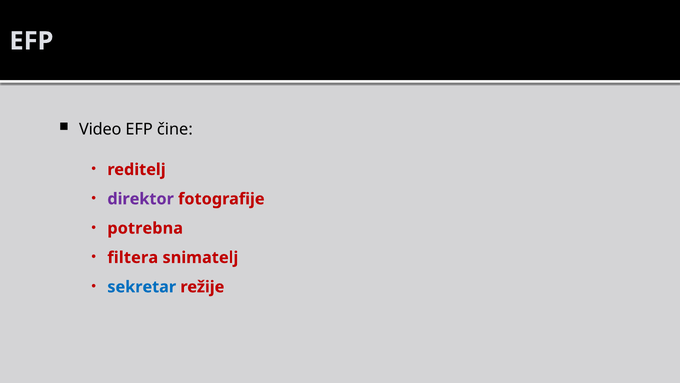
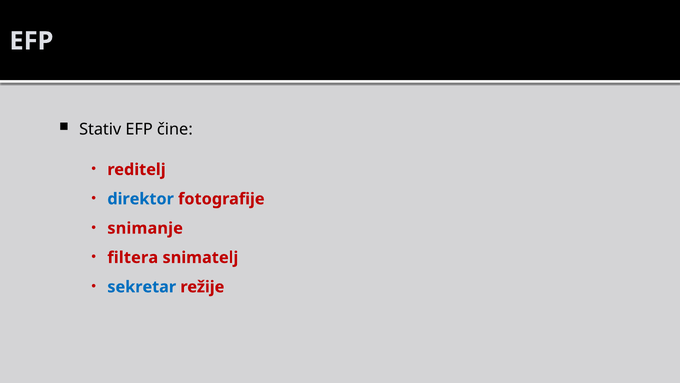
Video: Video -> Stativ (100, 129)
direktor colour: purple -> blue (141, 199)
potrebna: potrebna -> snimanje (145, 228)
